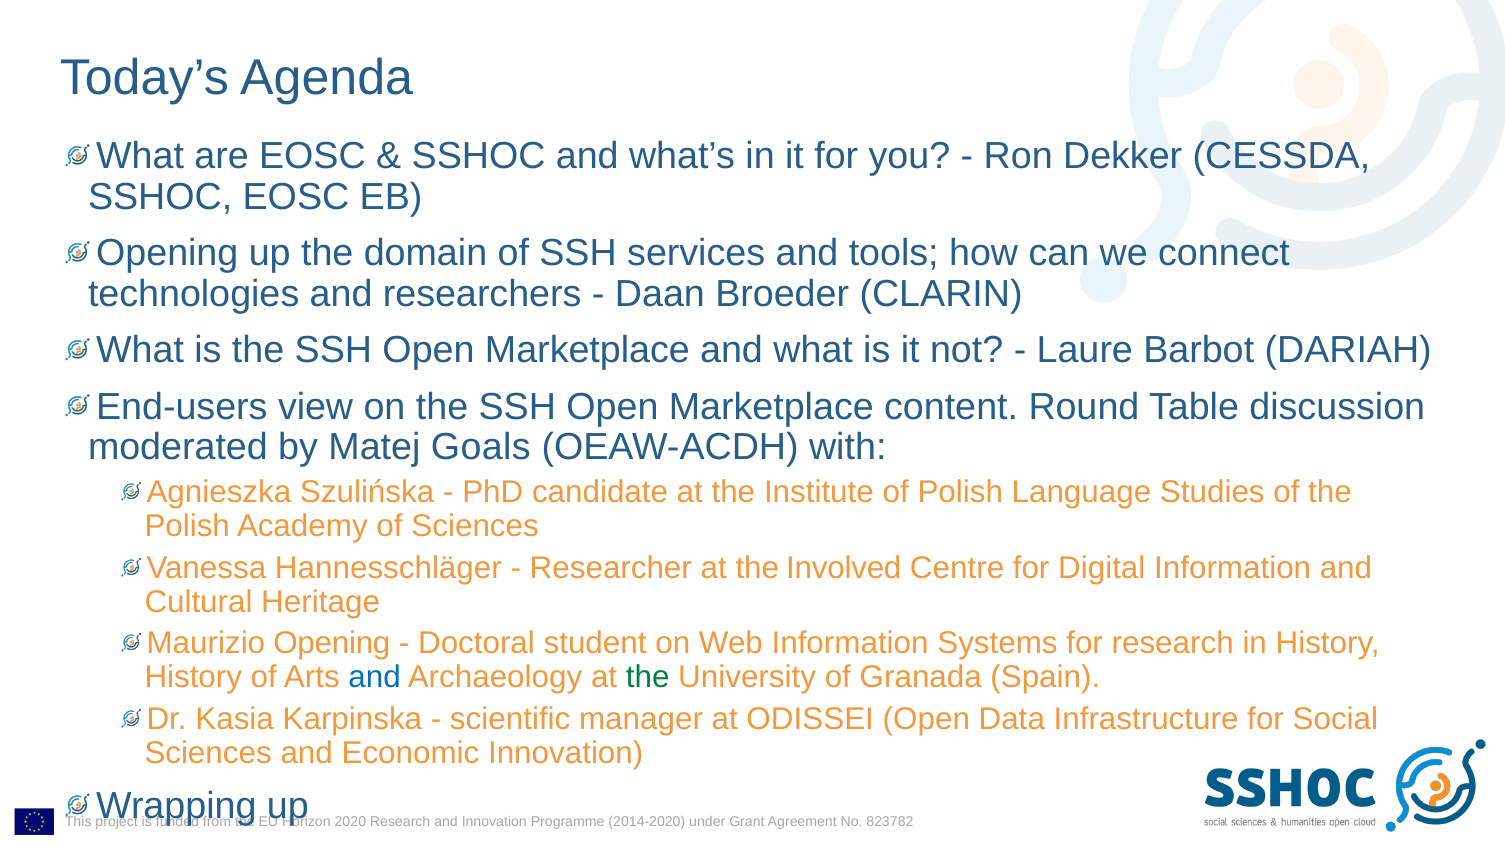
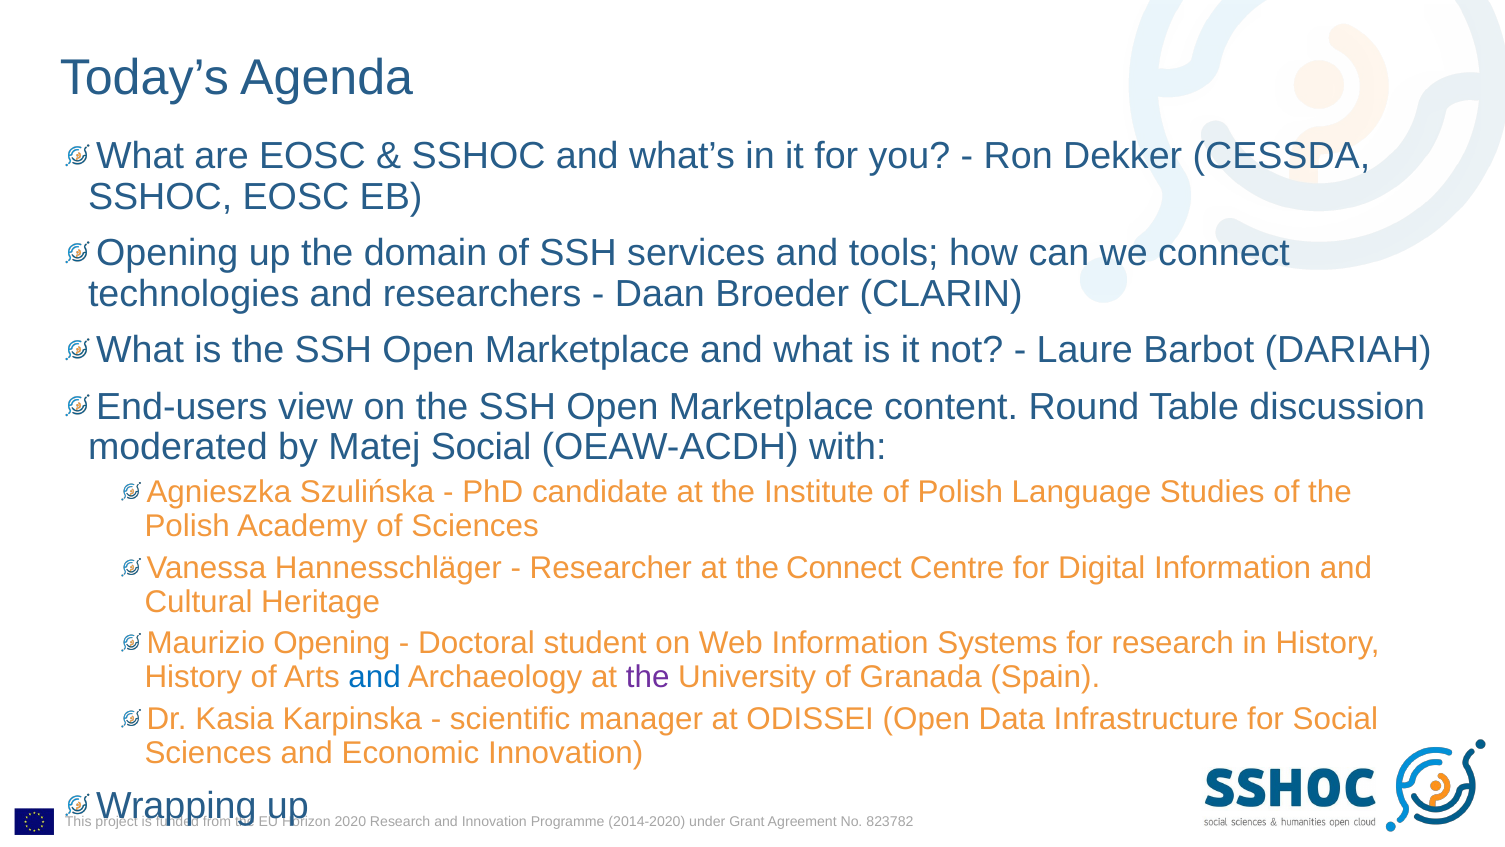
Matej Goals: Goals -> Social (481, 447)
the Involved: Involved -> Connect (844, 568)
the colour: green -> purple (648, 677)
